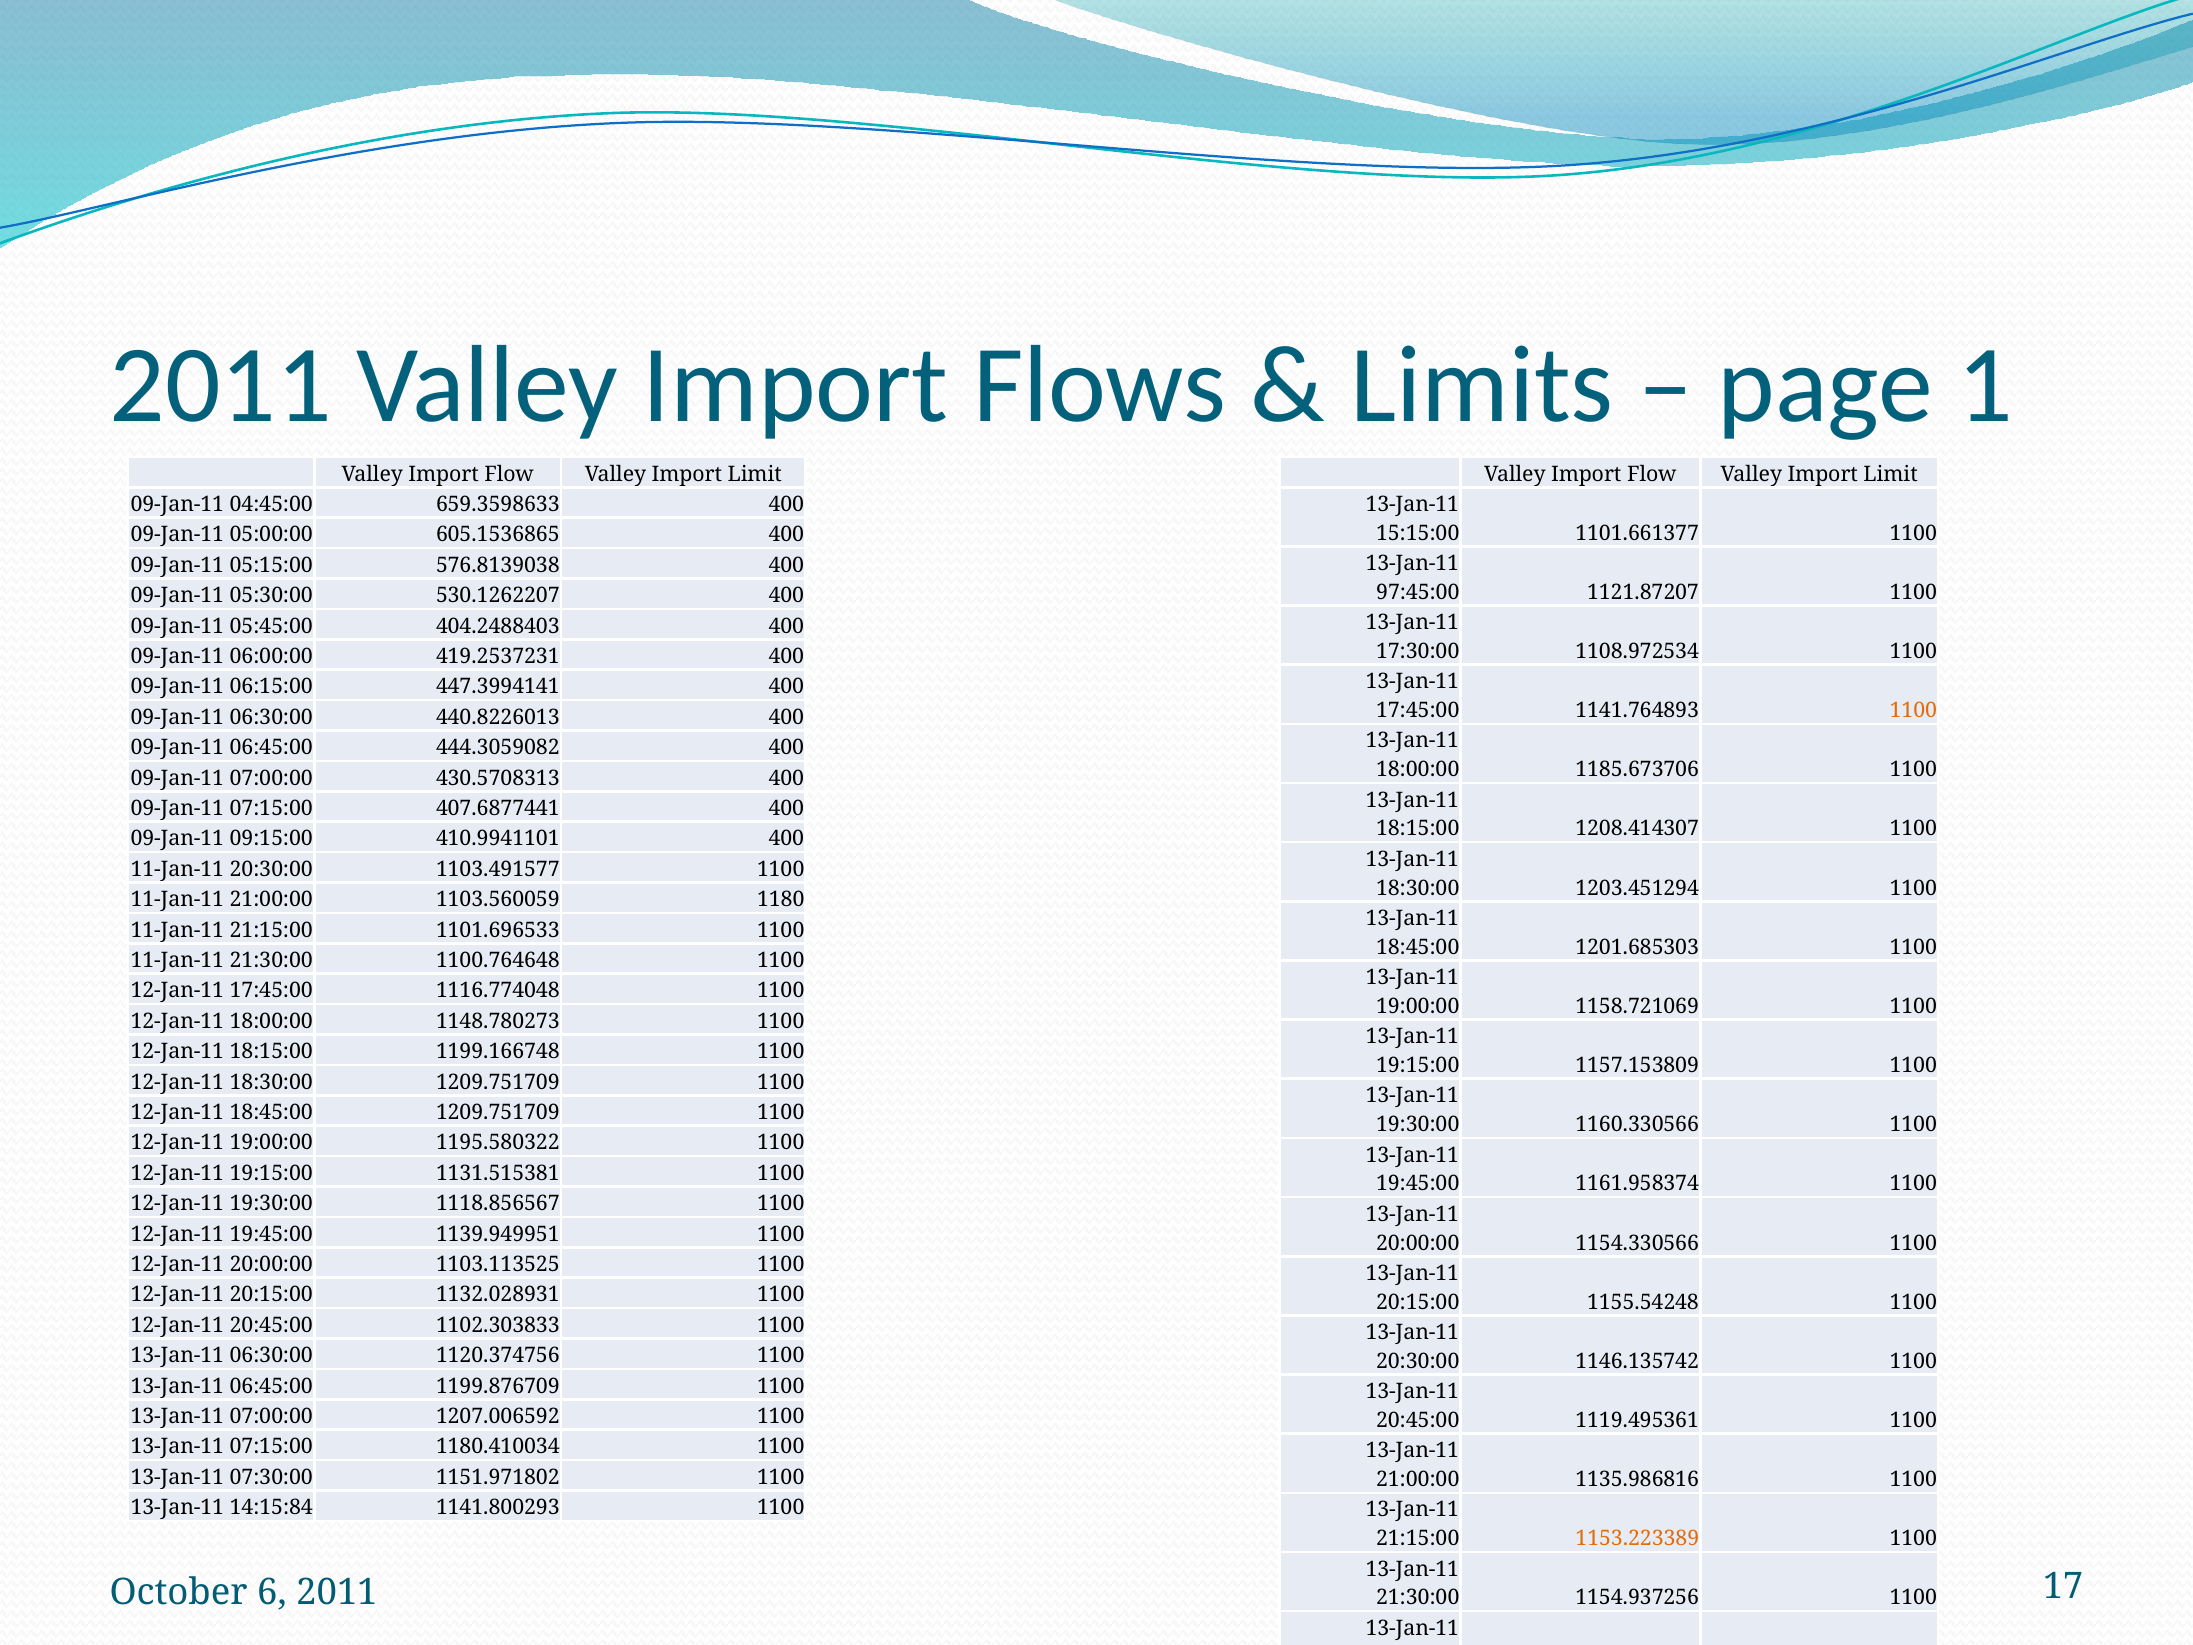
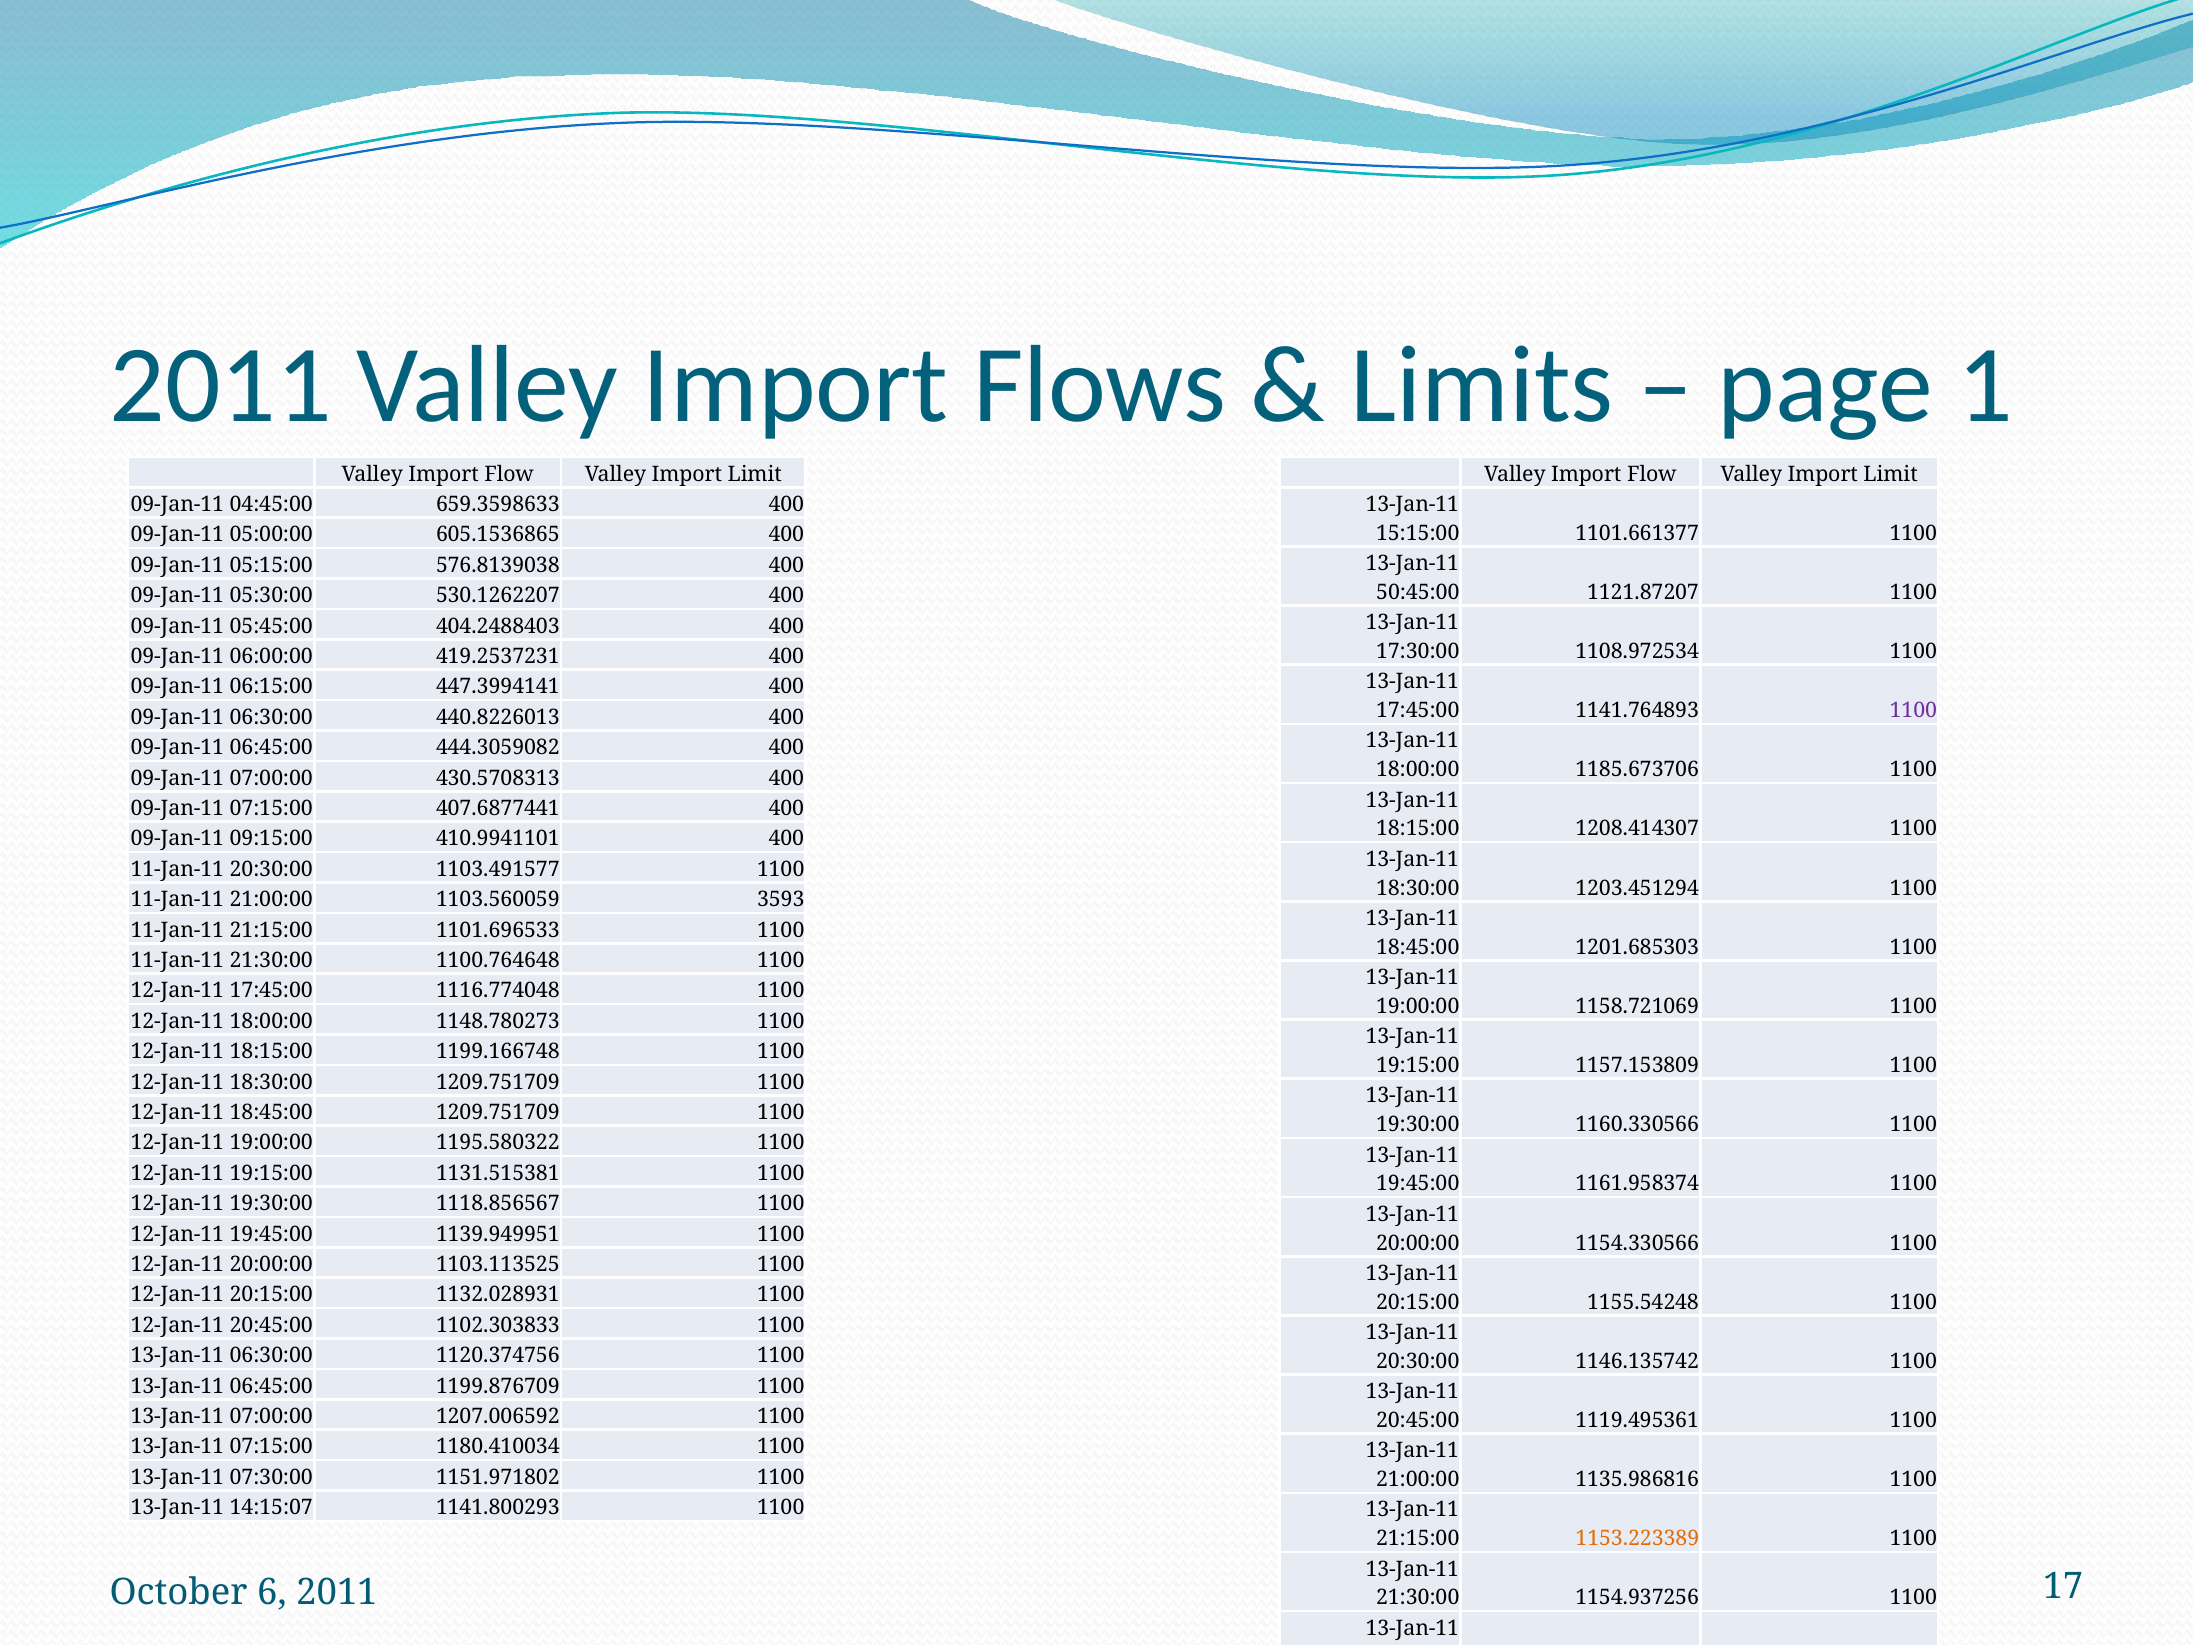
97:45:00: 97:45:00 -> 50:45:00 (1418, 592)
1100 colour: orange -> purple (1913, 711)
1180: 1180 -> 3593 (781, 900)
14:15:84: 14:15:84 -> 14:15:07 (271, 1507)
